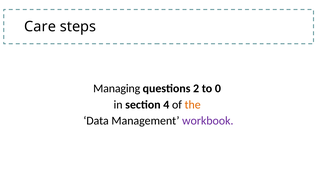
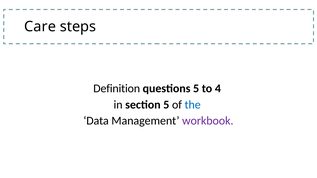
Managing: Managing -> Definition (117, 89)
questions 2: 2 -> 5 (196, 89)
0: 0 -> 4 (218, 89)
section 4: 4 -> 5 (166, 105)
the colour: orange -> blue (193, 105)
